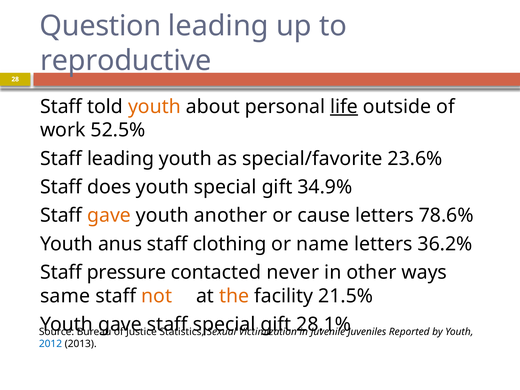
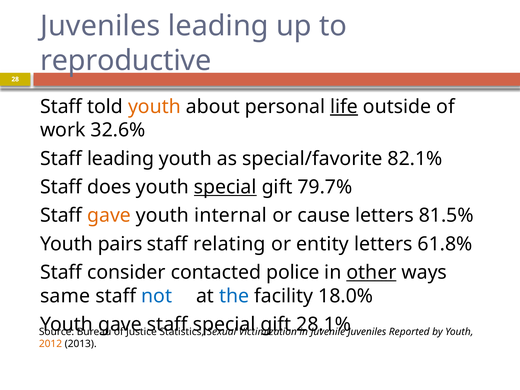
Question: Question -> Juveniles (100, 26)
52.5%: 52.5% -> 32.6% (118, 130)
23.6%: 23.6% -> 82.1% (415, 159)
special underline: none -> present (225, 187)
34.9%: 34.9% -> 79.7% (325, 187)
another: another -> internal (231, 216)
78.6%: 78.6% -> 81.5% (446, 216)
anus: anus -> pairs (120, 244)
clothing: clothing -> relating (229, 244)
name: name -> entity (323, 244)
36.2%: 36.2% -> 61.8% (445, 244)
pressure: pressure -> consider (126, 272)
never: never -> police (293, 272)
other underline: none -> present (371, 272)
not colour: orange -> blue (157, 296)
the colour: orange -> blue (234, 296)
21.5%: 21.5% -> 18.0% (346, 296)
2012 colour: blue -> orange (50, 344)
